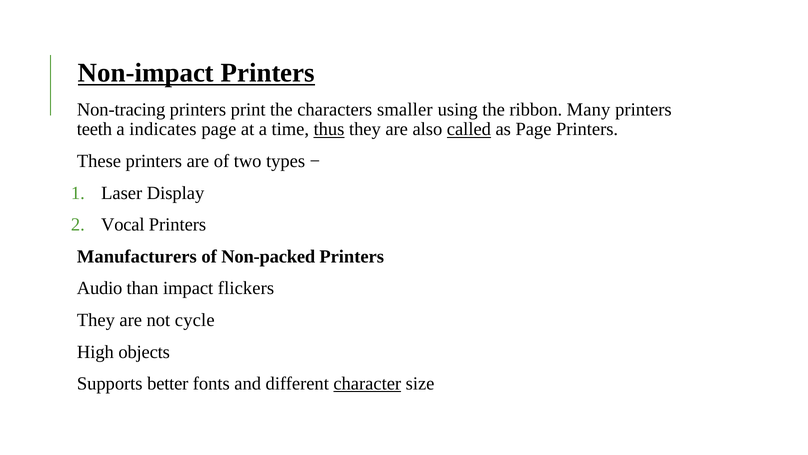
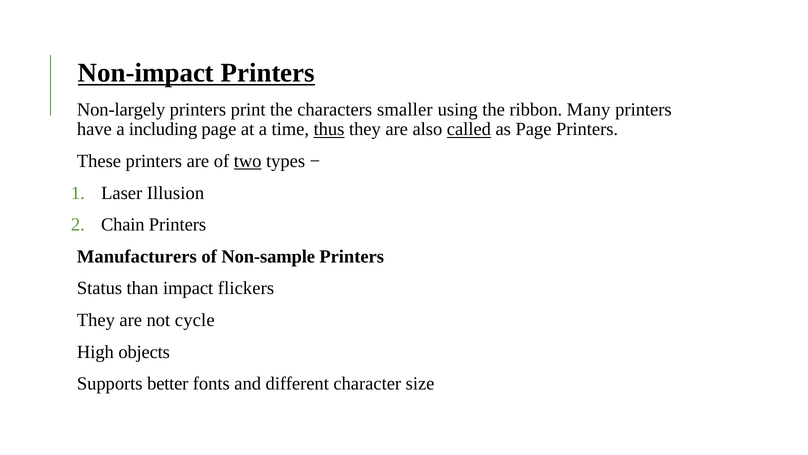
Non-tracing: Non-tracing -> Non-largely (121, 109)
teeth: teeth -> have (94, 129)
indicates: indicates -> including (163, 129)
two underline: none -> present (248, 161)
Display: Display -> Illusion (175, 193)
Vocal: Vocal -> Chain (123, 225)
Non-packed: Non-packed -> Non-sample (268, 256)
Audio: Audio -> Status (100, 288)
character underline: present -> none (367, 383)
